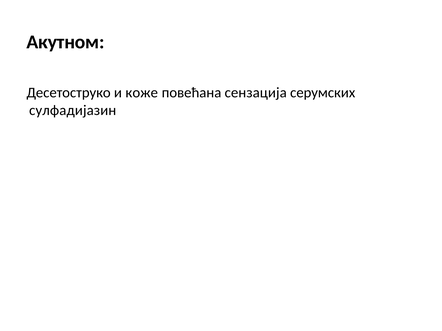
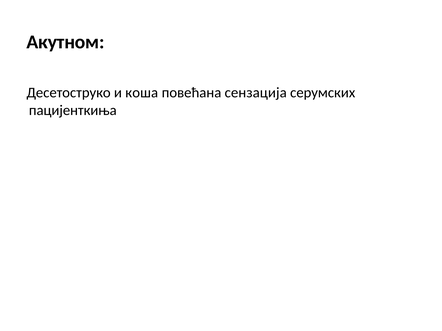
коже: коже -> коша (142, 93)
сулфадијазин: сулфадијазин -> пацијенткиња (73, 110)
